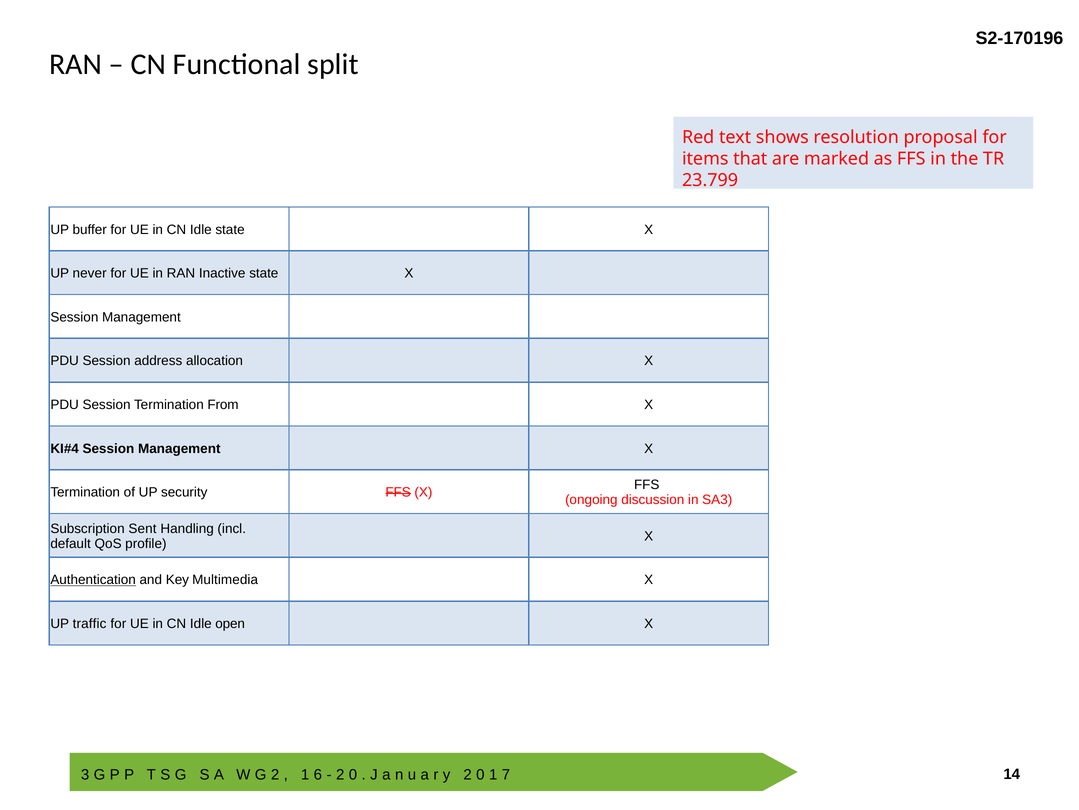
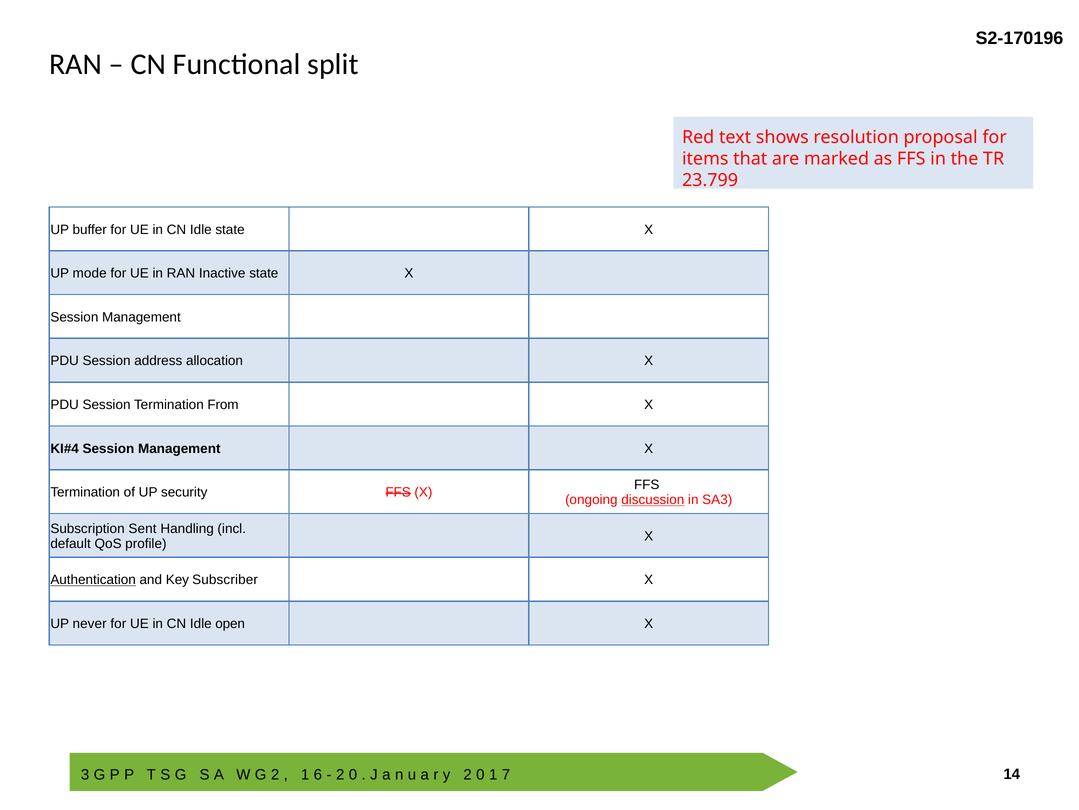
never: never -> mode (90, 273)
discussion underline: none -> present (653, 500)
Multimedia: Multimedia -> Subscriber (225, 579)
traffic: traffic -> never (90, 623)
